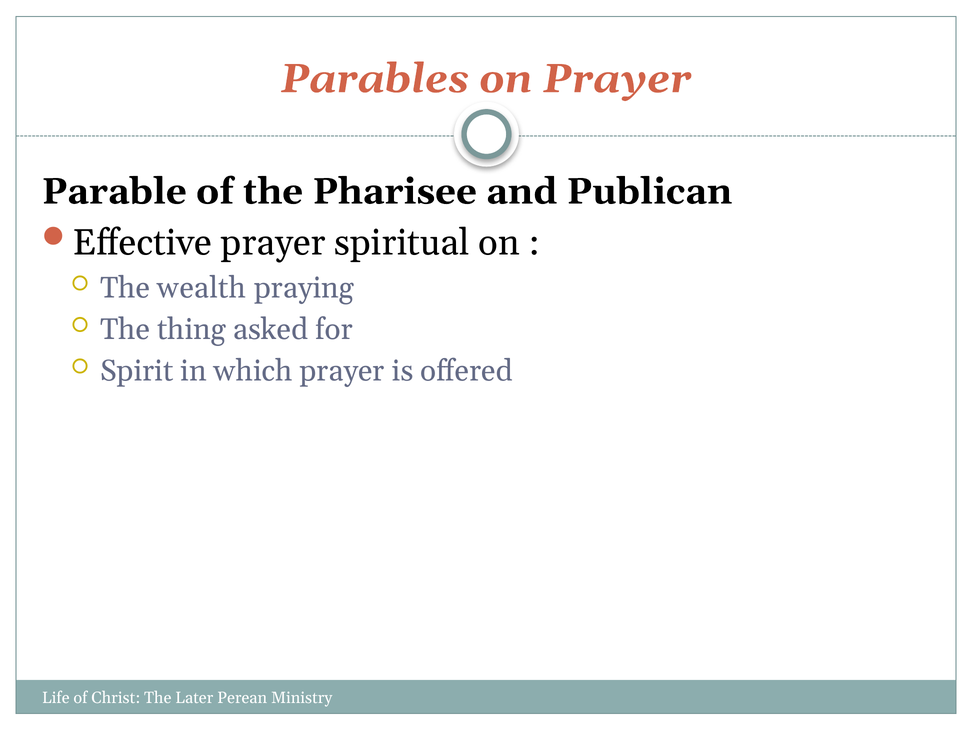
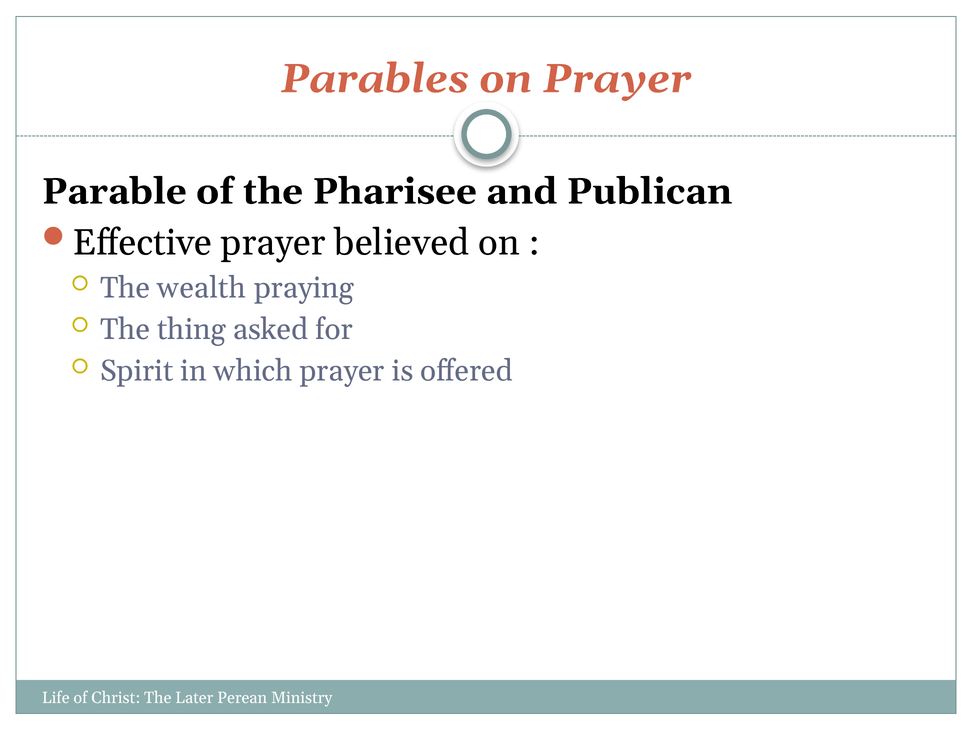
spiritual: spiritual -> believed (402, 243)
